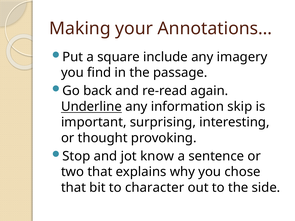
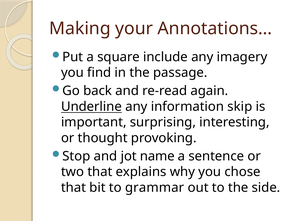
know: know -> name (157, 156)
character: character -> grammar (155, 188)
